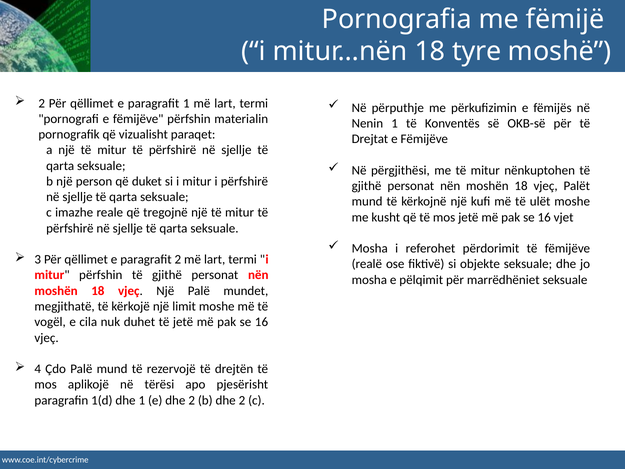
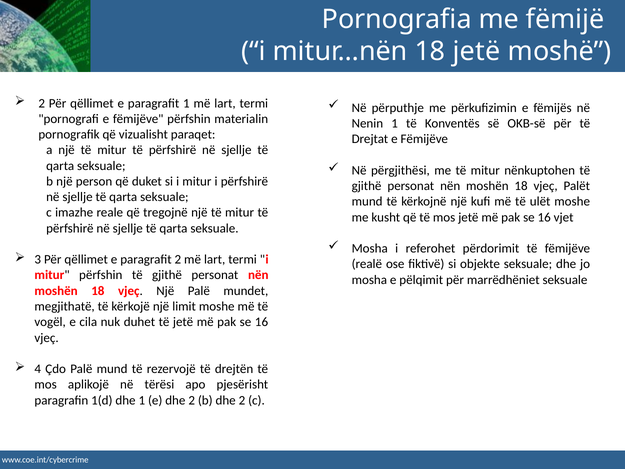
18 tyre: tyre -> jetë (476, 52)
